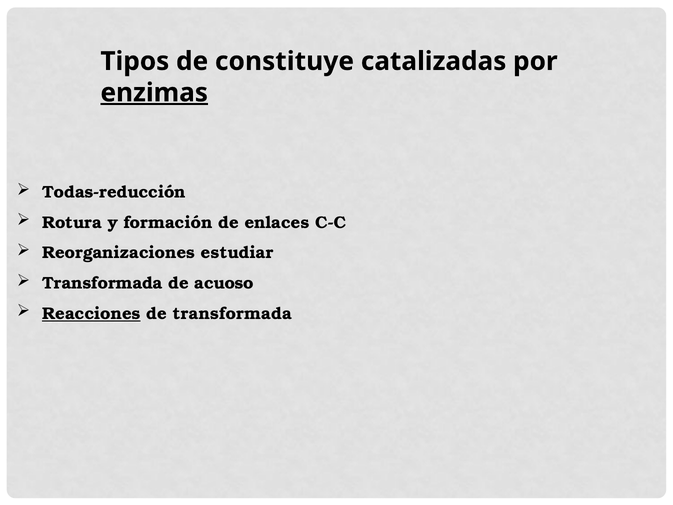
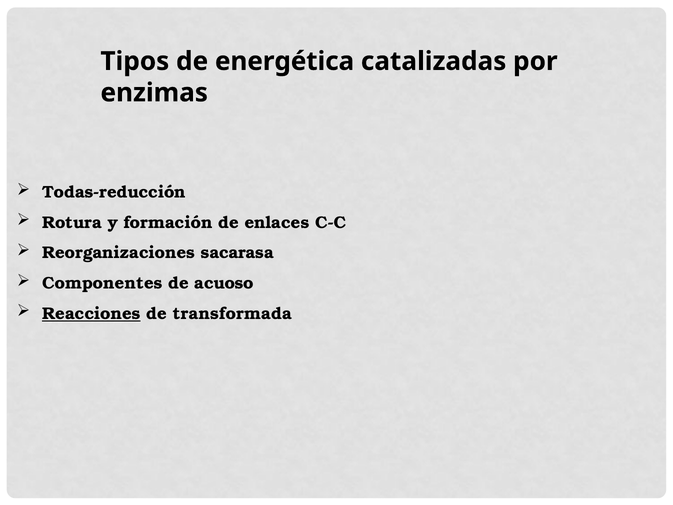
constituye: constituye -> energética (285, 61)
enzimas underline: present -> none (154, 93)
estudiar: estudiar -> sacarasa (237, 253)
Transformada: Transformada -> Componentes (102, 283)
